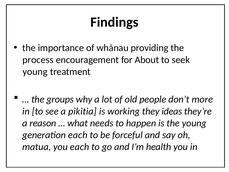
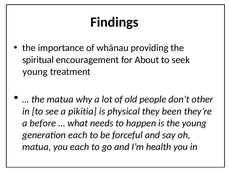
process: process -> spiritual (38, 60)
the groups: groups -> matua (60, 99)
more: more -> other (202, 99)
working: working -> physical (124, 111)
ideas: ideas -> been (172, 111)
reason: reason -> before (43, 123)
